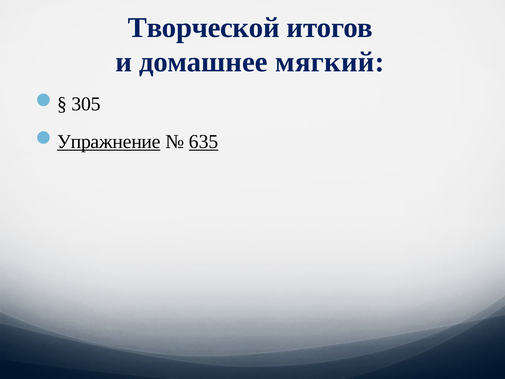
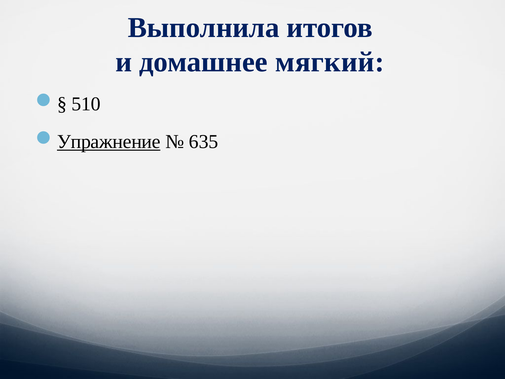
Творческой: Творческой -> Выполнила (204, 28)
305: 305 -> 510 (86, 104)
635 underline: present -> none (204, 142)
